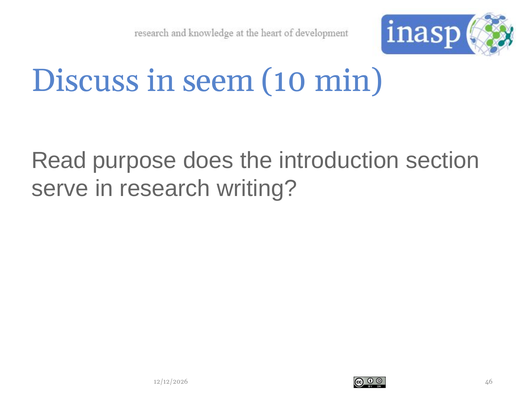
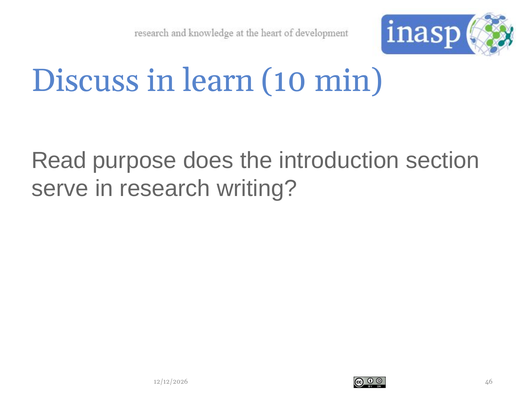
seem: seem -> learn (218, 80)
